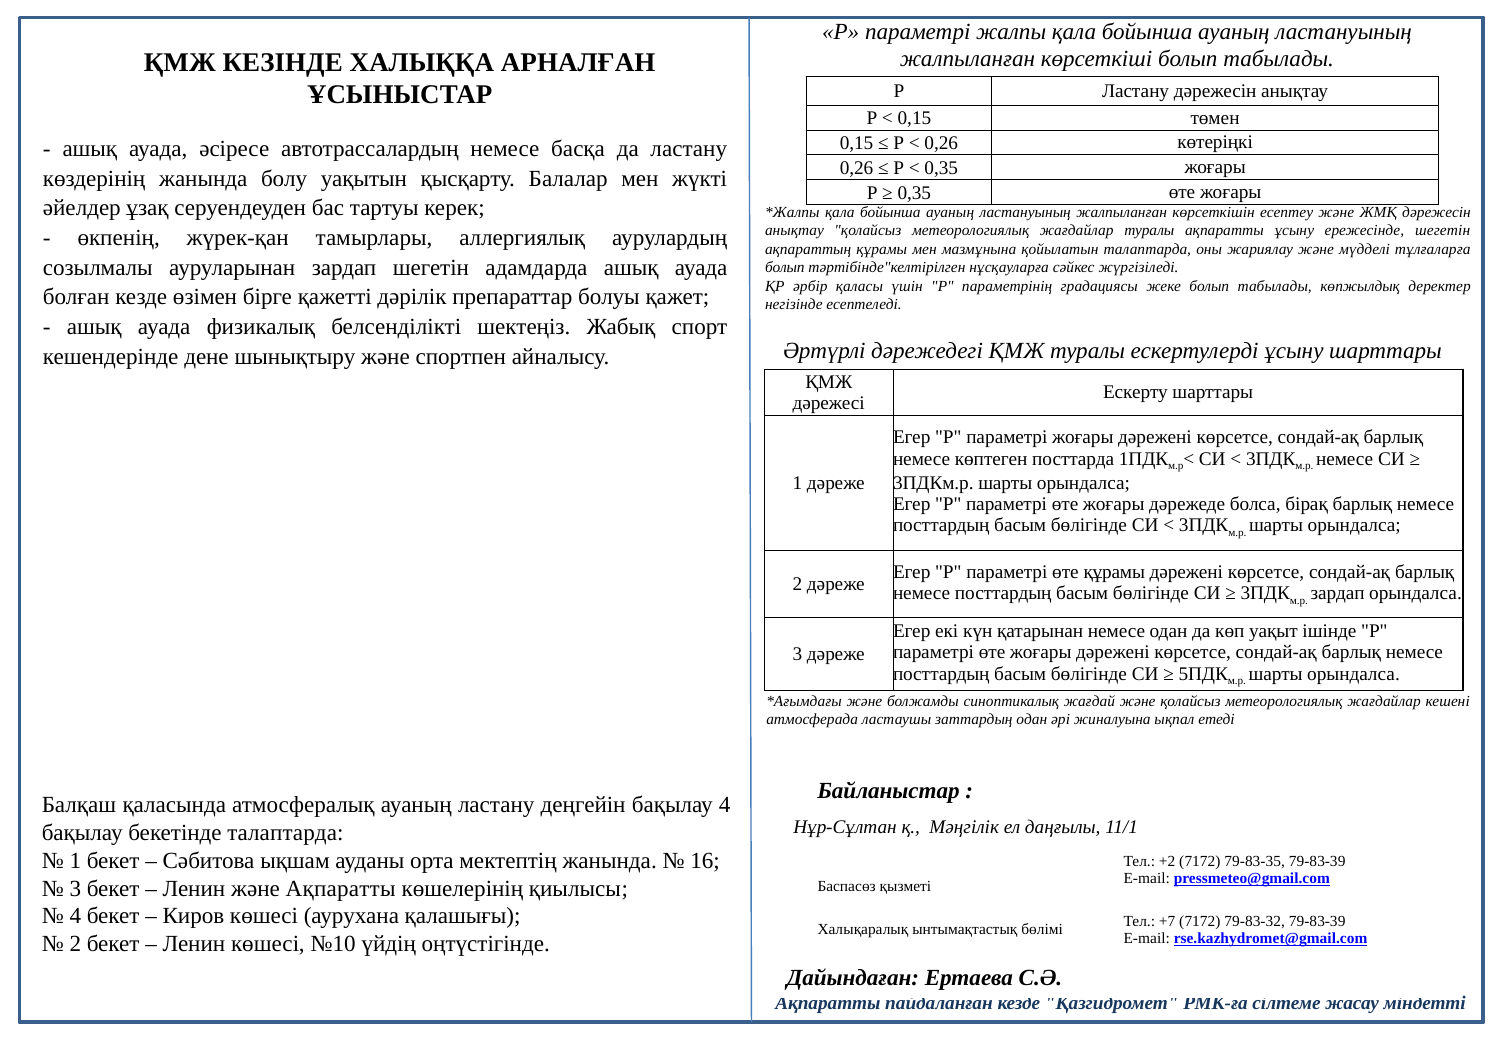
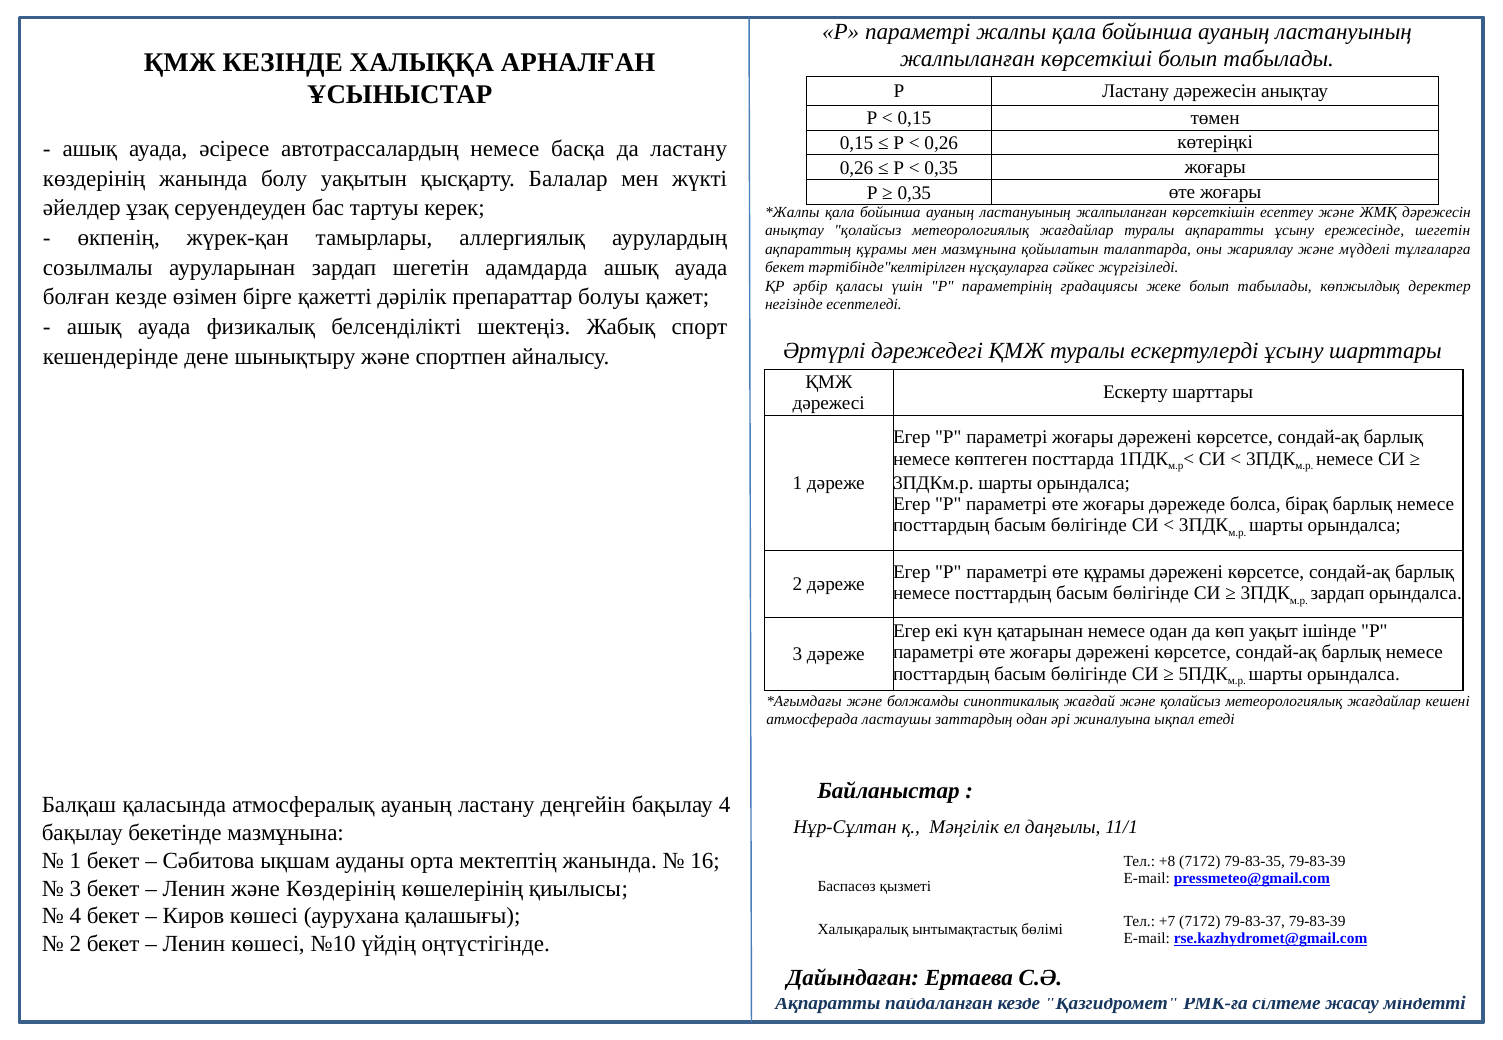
болып: болып -> бекет (785, 268)
бекетінде талаптарда: талаптарда -> мазмұнына (286, 833)
+2: +2 -> +8 (1167, 862)
және Ақпаратты: Ақпаратты -> Көздерінің (341, 889)
79-83-32: 79-83-32 -> 79-83-37 (1255, 922)
